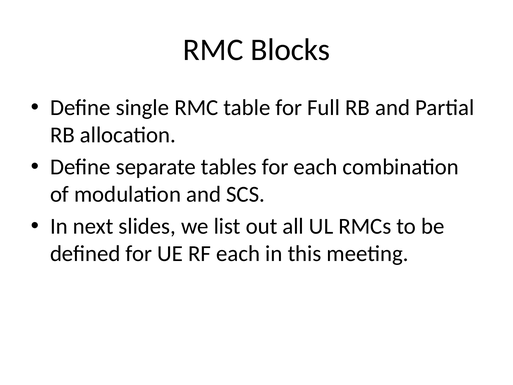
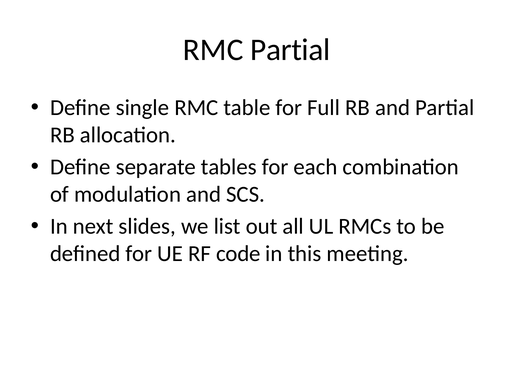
RMC Blocks: Blocks -> Partial (290, 50)
RF each: each -> code (238, 254)
